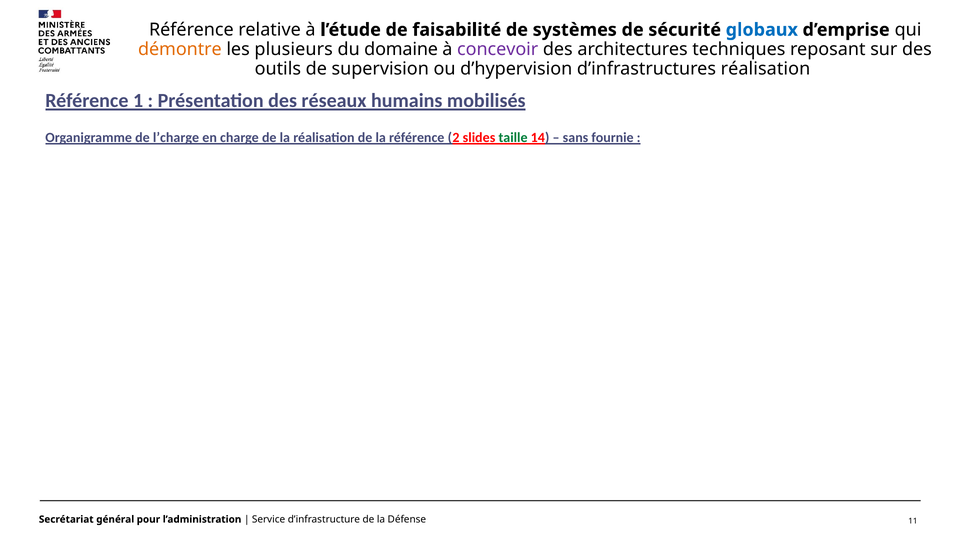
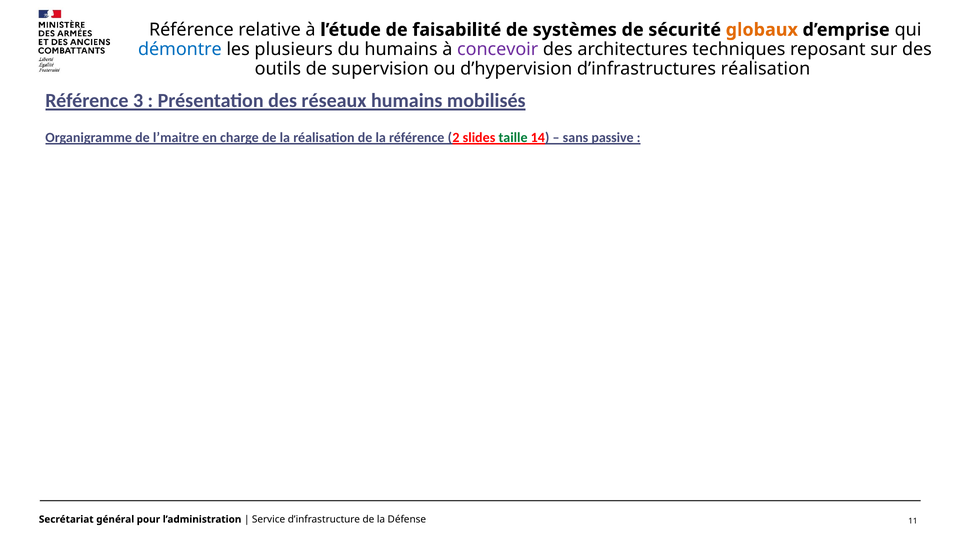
globaux colour: blue -> orange (762, 30)
démontre colour: orange -> blue (180, 49)
du domaine: domaine -> humains (401, 49)
1: 1 -> 3 (138, 101)
l’charge: l’charge -> l’maitre (176, 137)
fournie: fournie -> passive (613, 137)
